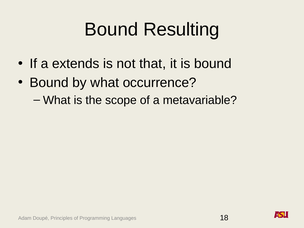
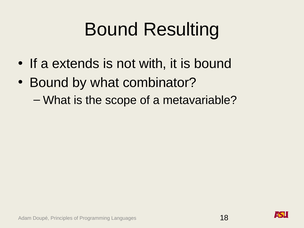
that: that -> with (153, 64)
occurrence: occurrence -> combinator (160, 83)
